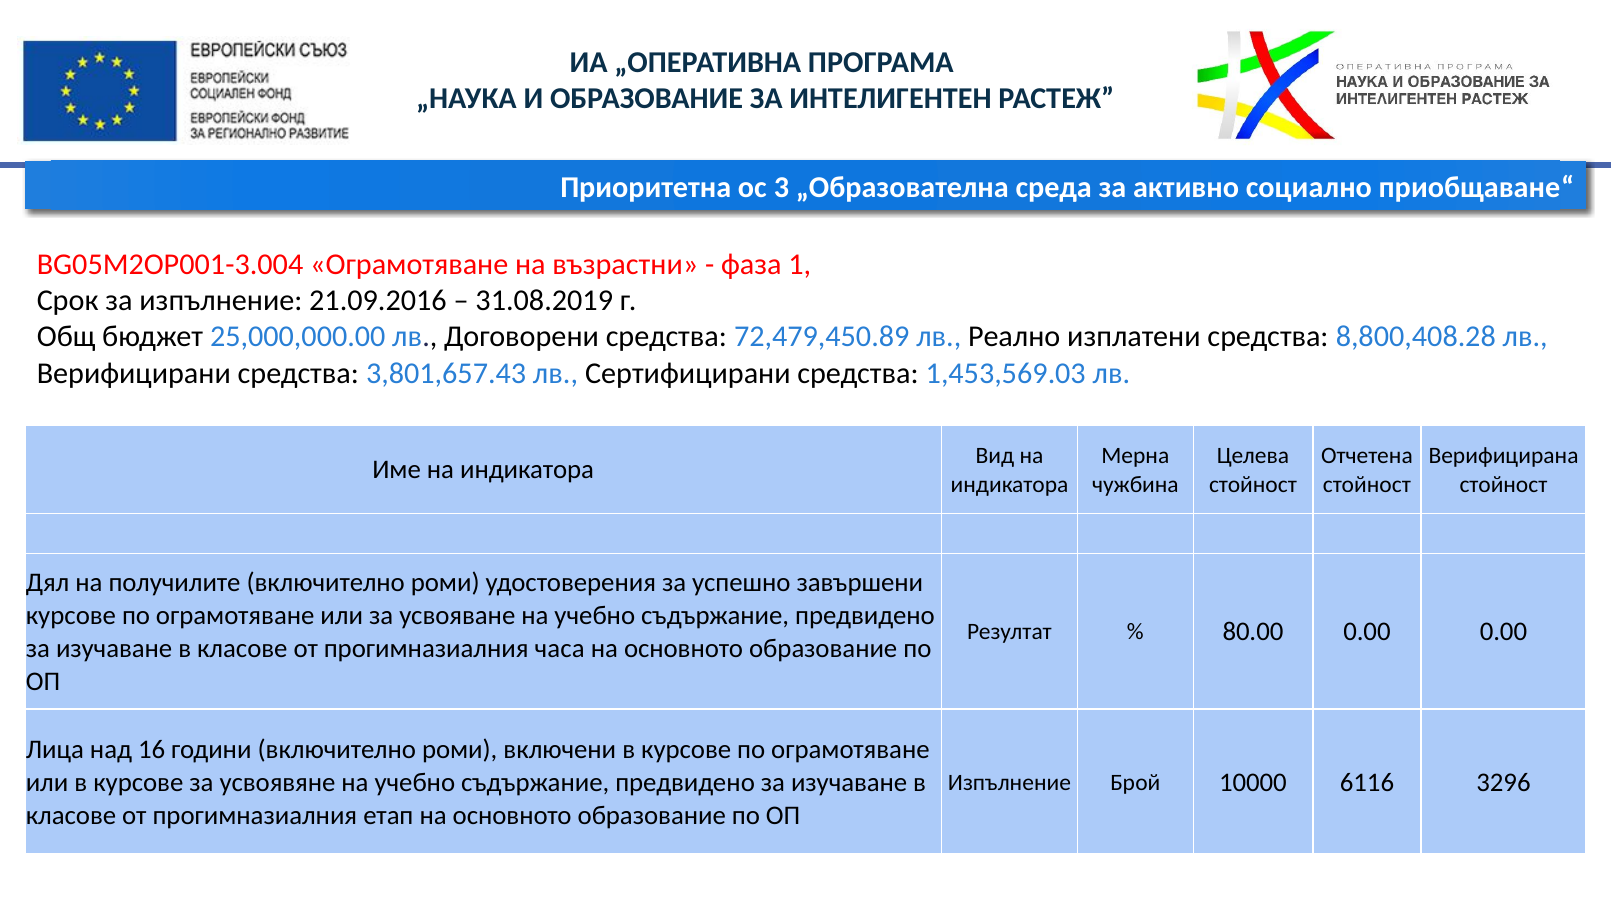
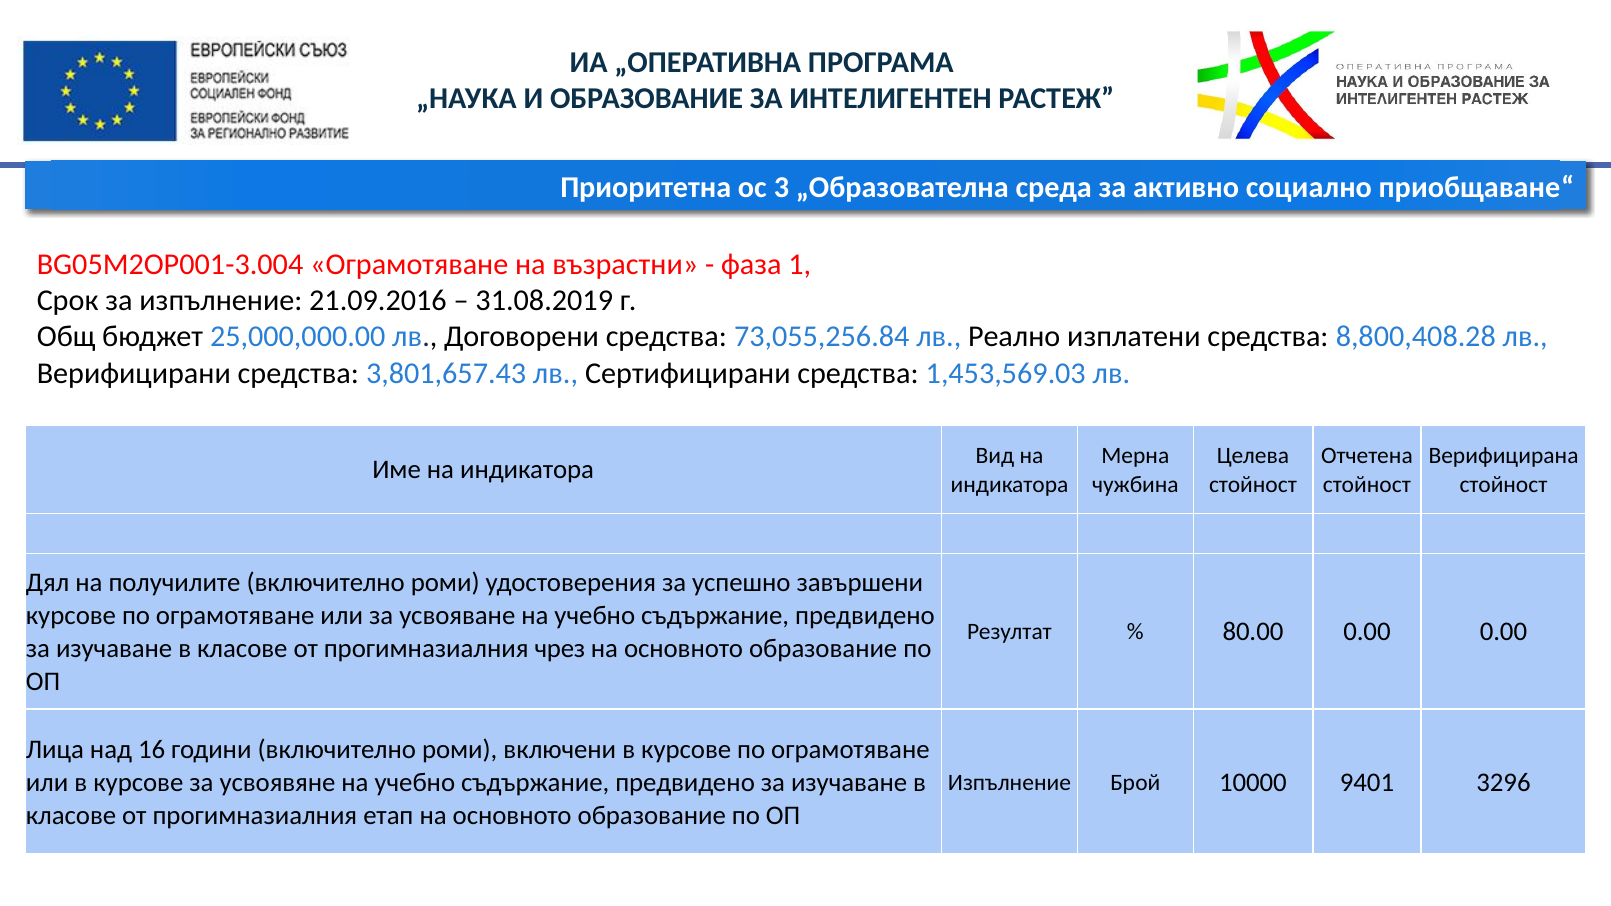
72,479,450.89: 72,479,450.89 -> 73,055,256.84 (822, 337)
часа: часа -> чрез (560, 649)
6116: 6116 -> 9401 (1367, 783)
